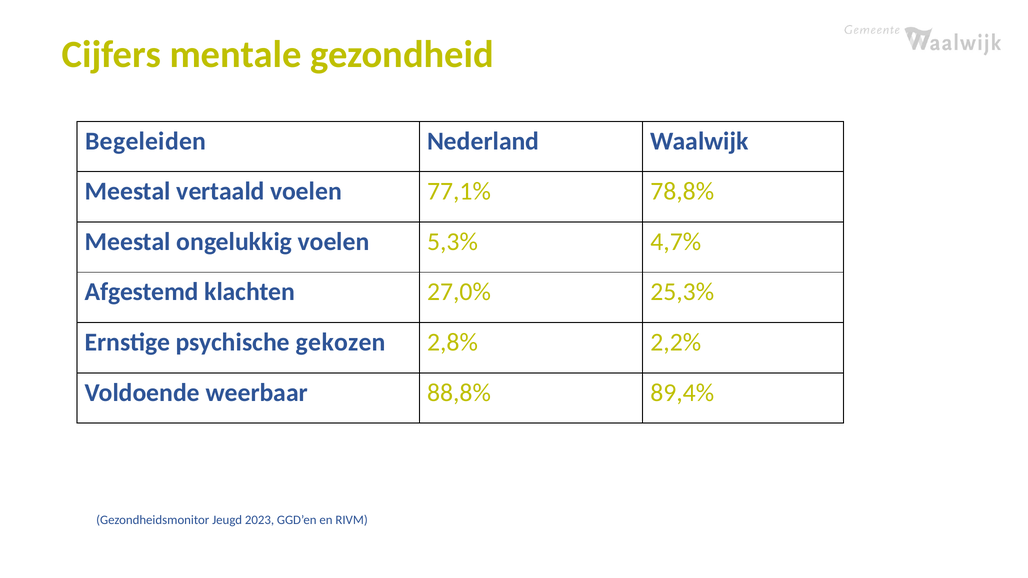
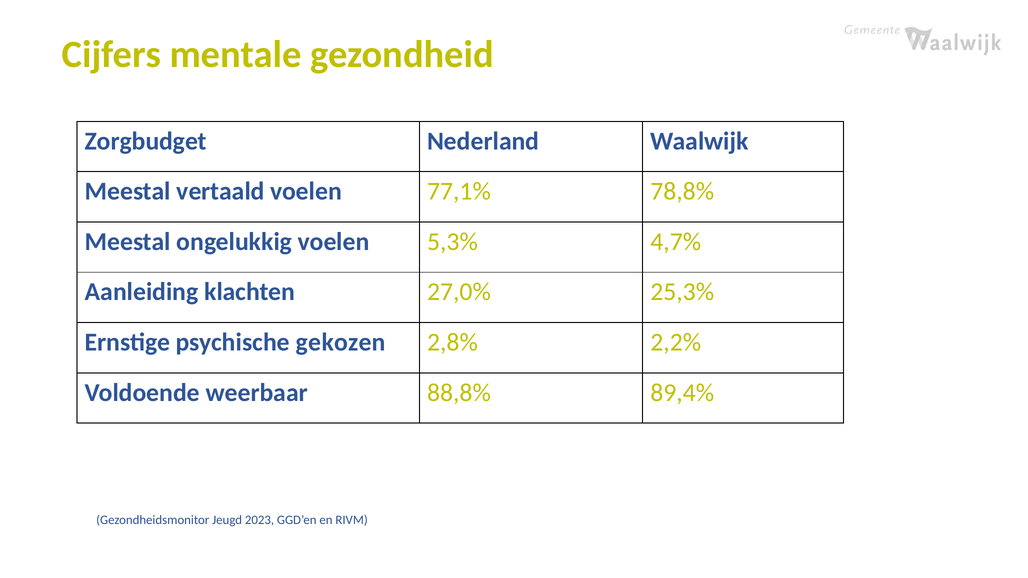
Begeleiden: Begeleiden -> Zorgbudget (146, 141)
Afgestemd: Afgestemd -> Aanleiding (142, 292)
